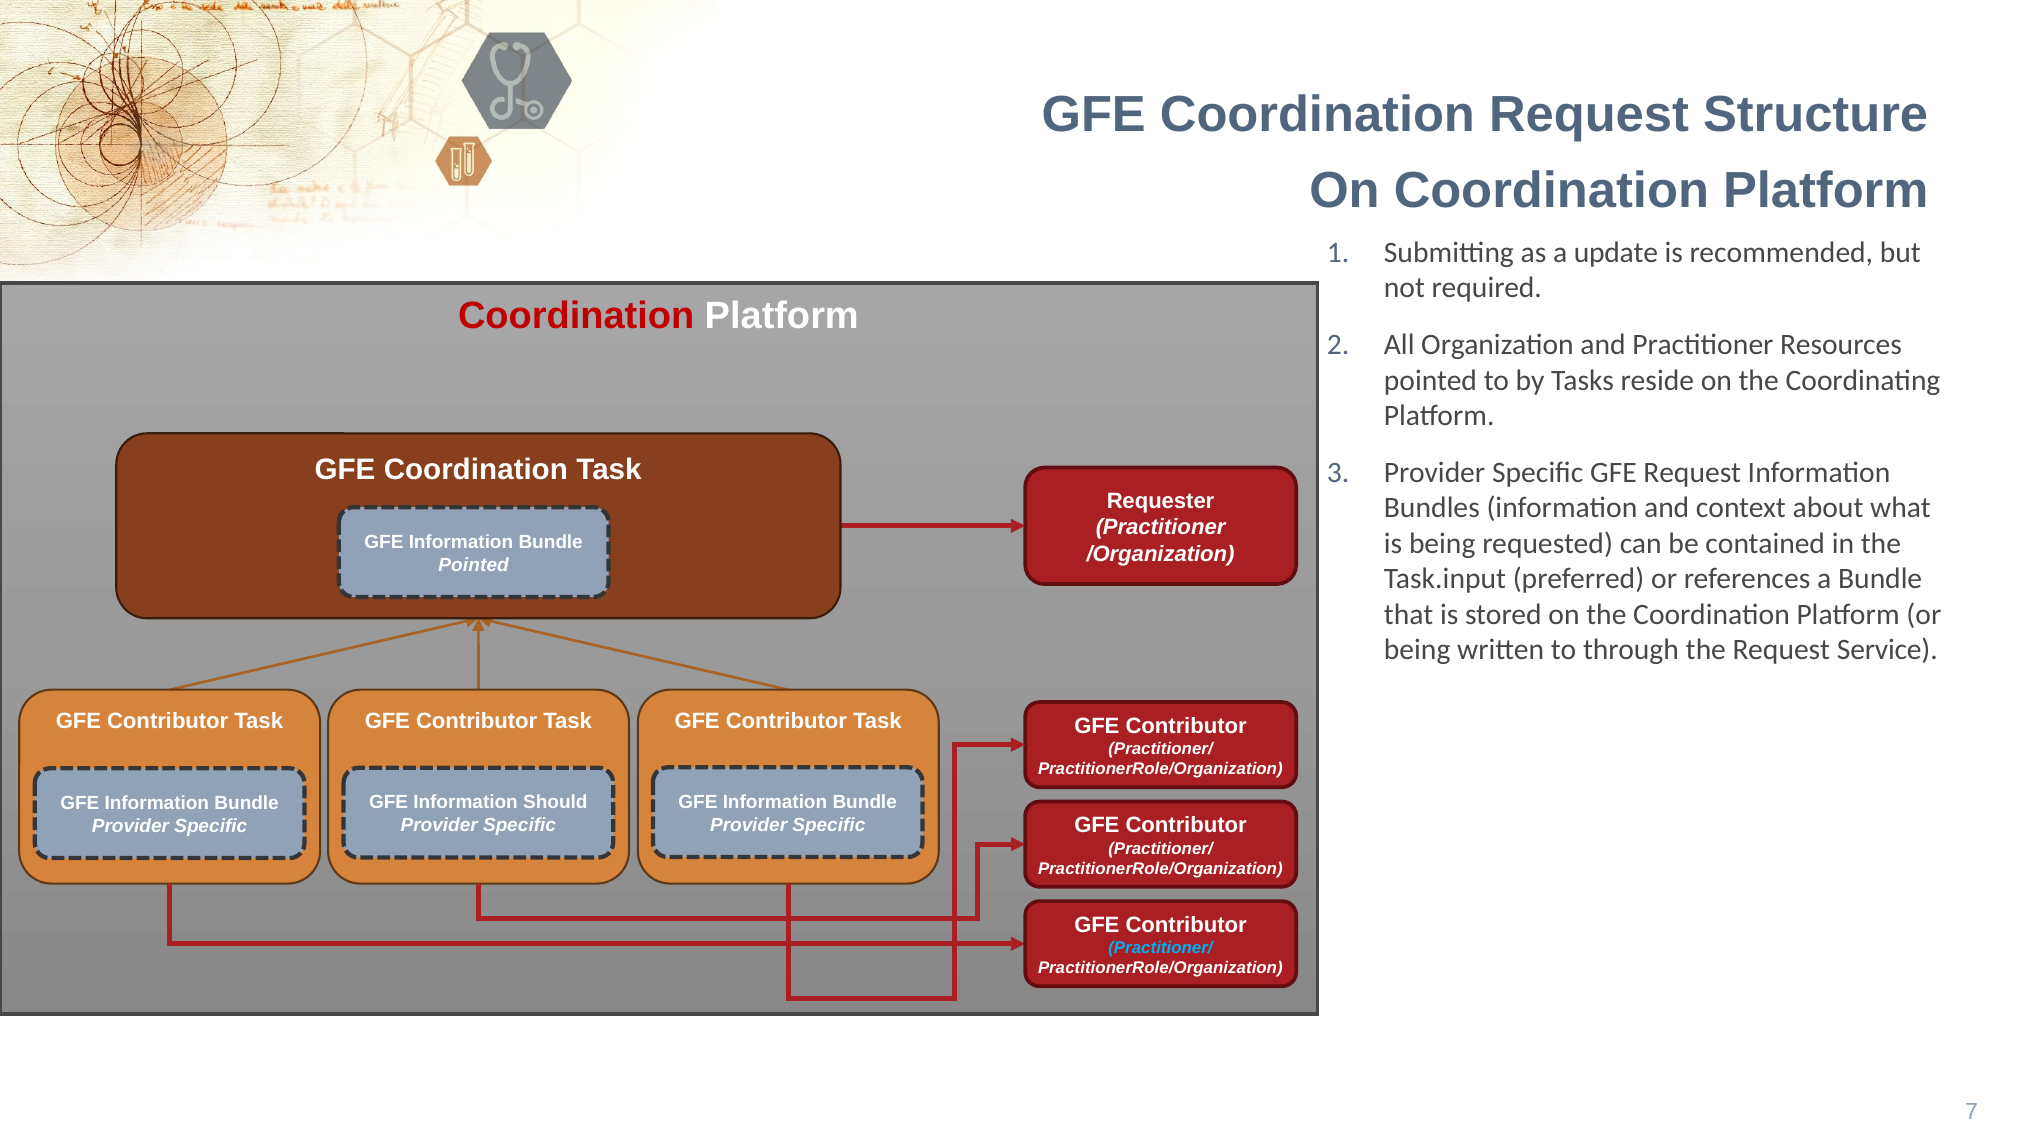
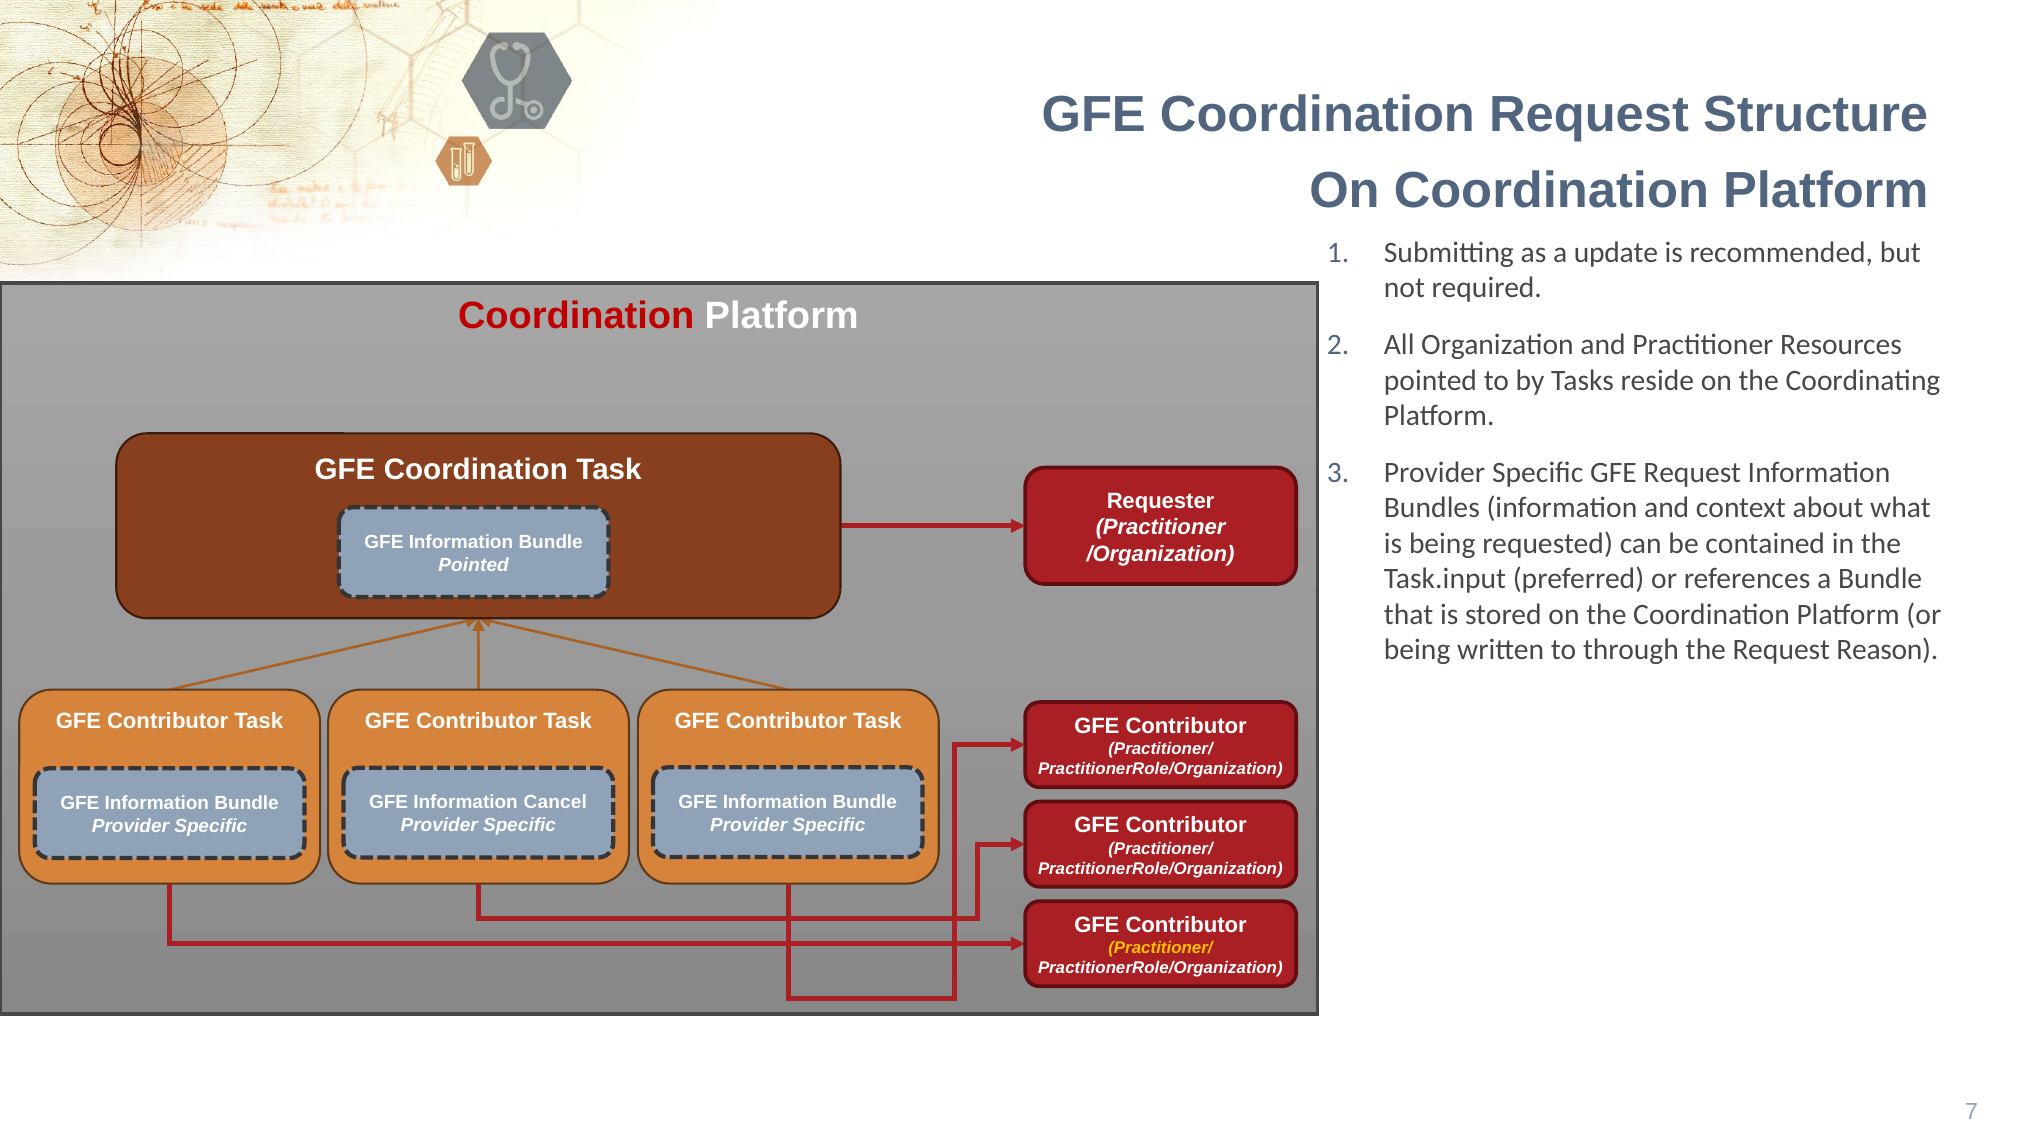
Service: Service -> Reason (1887, 650)
Should: Should -> Cancel (555, 802)
Practitioner/ colour: light blue -> yellow (1160, 948)
